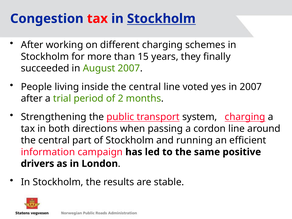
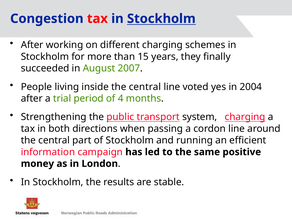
in 2007: 2007 -> 2004 (251, 87)
2: 2 -> 4 (121, 98)
drivers: drivers -> money (37, 164)
